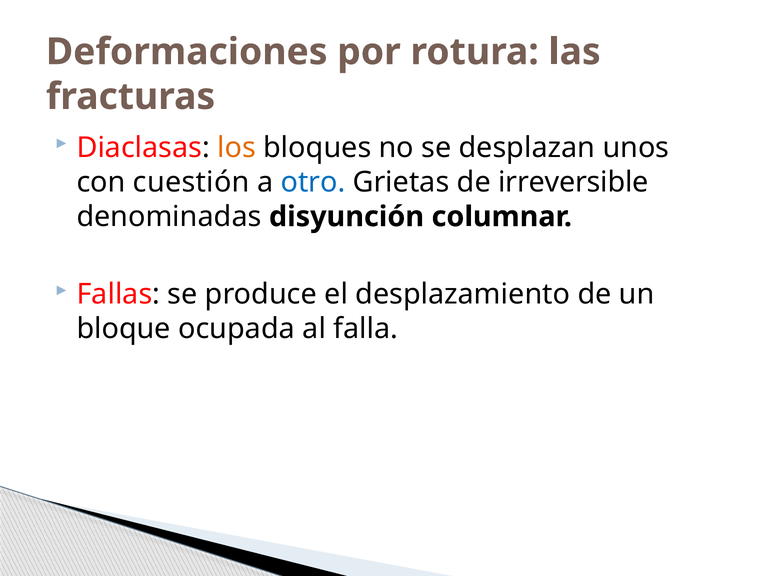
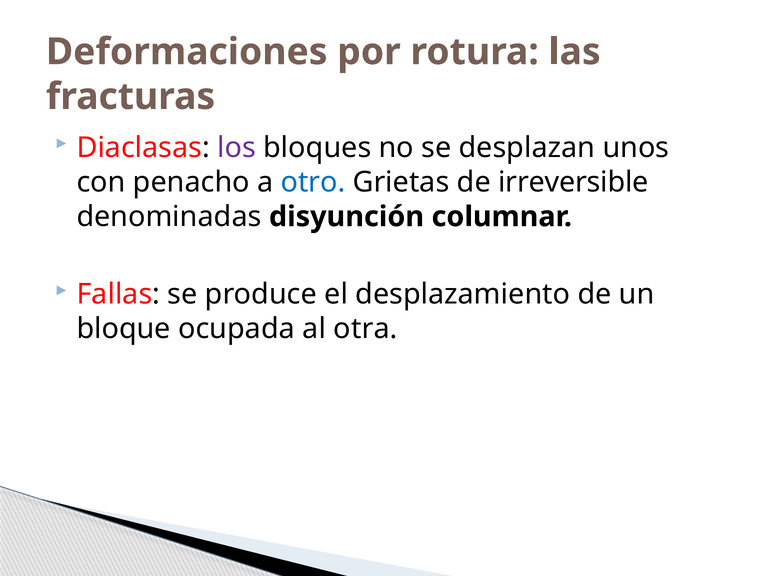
los colour: orange -> purple (237, 147)
cuestión: cuestión -> penacho (191, 182)
falla: falla -> otra (366, 329)
